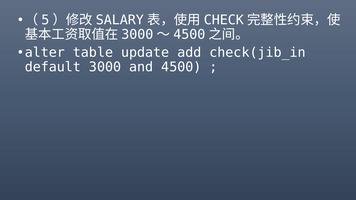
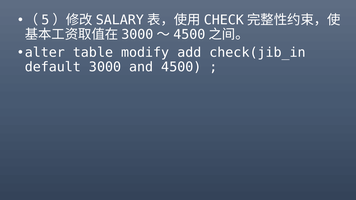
update: update -> modify (145, 53)
